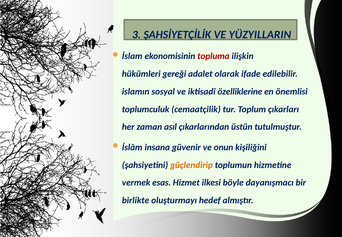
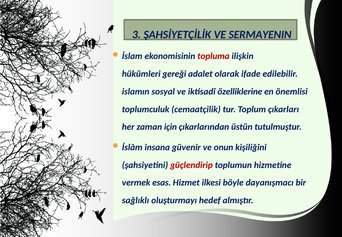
YÜZYILLARIN: YÜZYILLARIN -> SERMAYENIN (260, 35)
asıl: asıl -> için (170, 127)
güçlendirip colour: orange -> red (191, 165)
birlikte: birlikte -> sağlıklı (136, 200)
